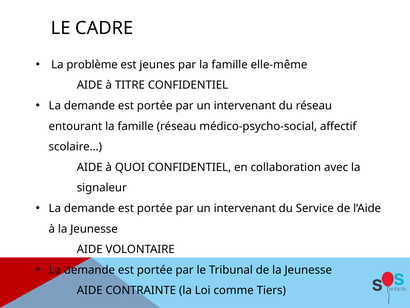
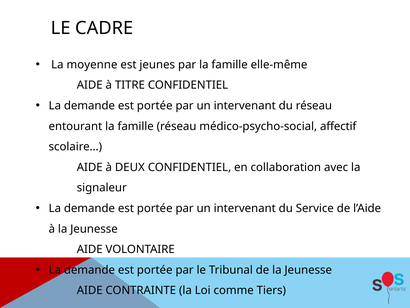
problème: problème -> moyenne (92, 65)
QUOI: QUOI -> DEUX (130, 167)
